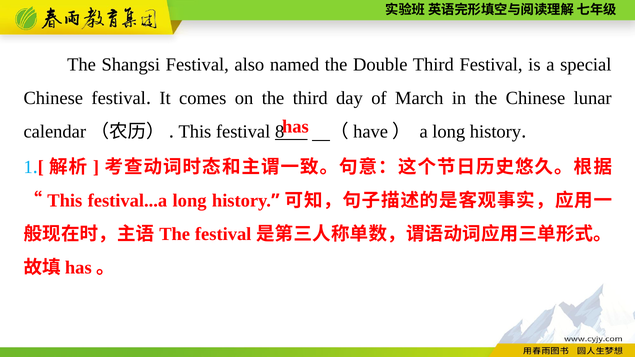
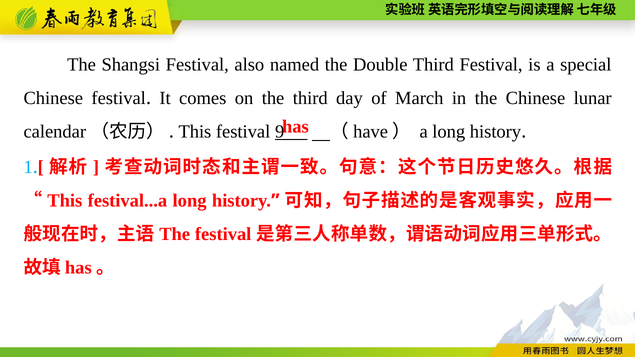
8: 8 -> 9 (280, 132)
